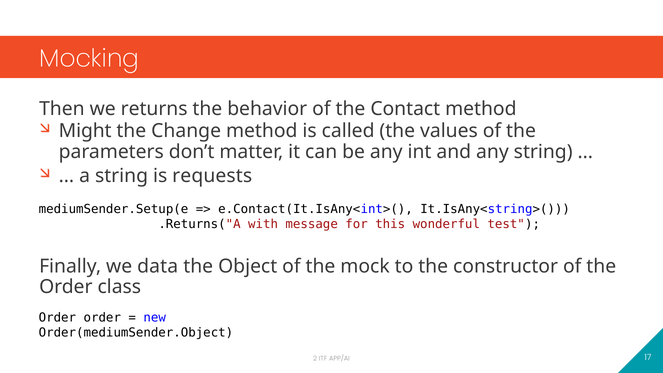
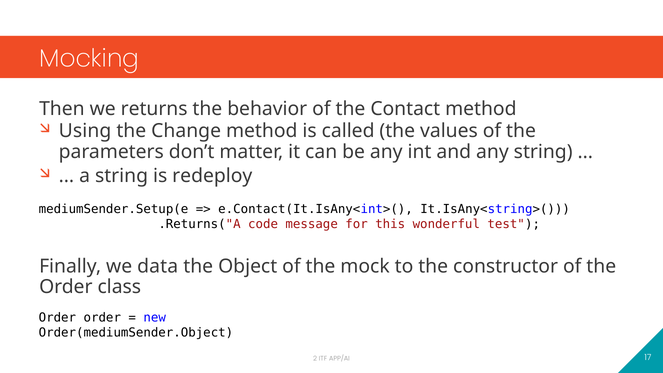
Might: Might -> Using (85, 131)
requests: requests -> redeploy (212, 176)
with: with -> code (263, 224)
